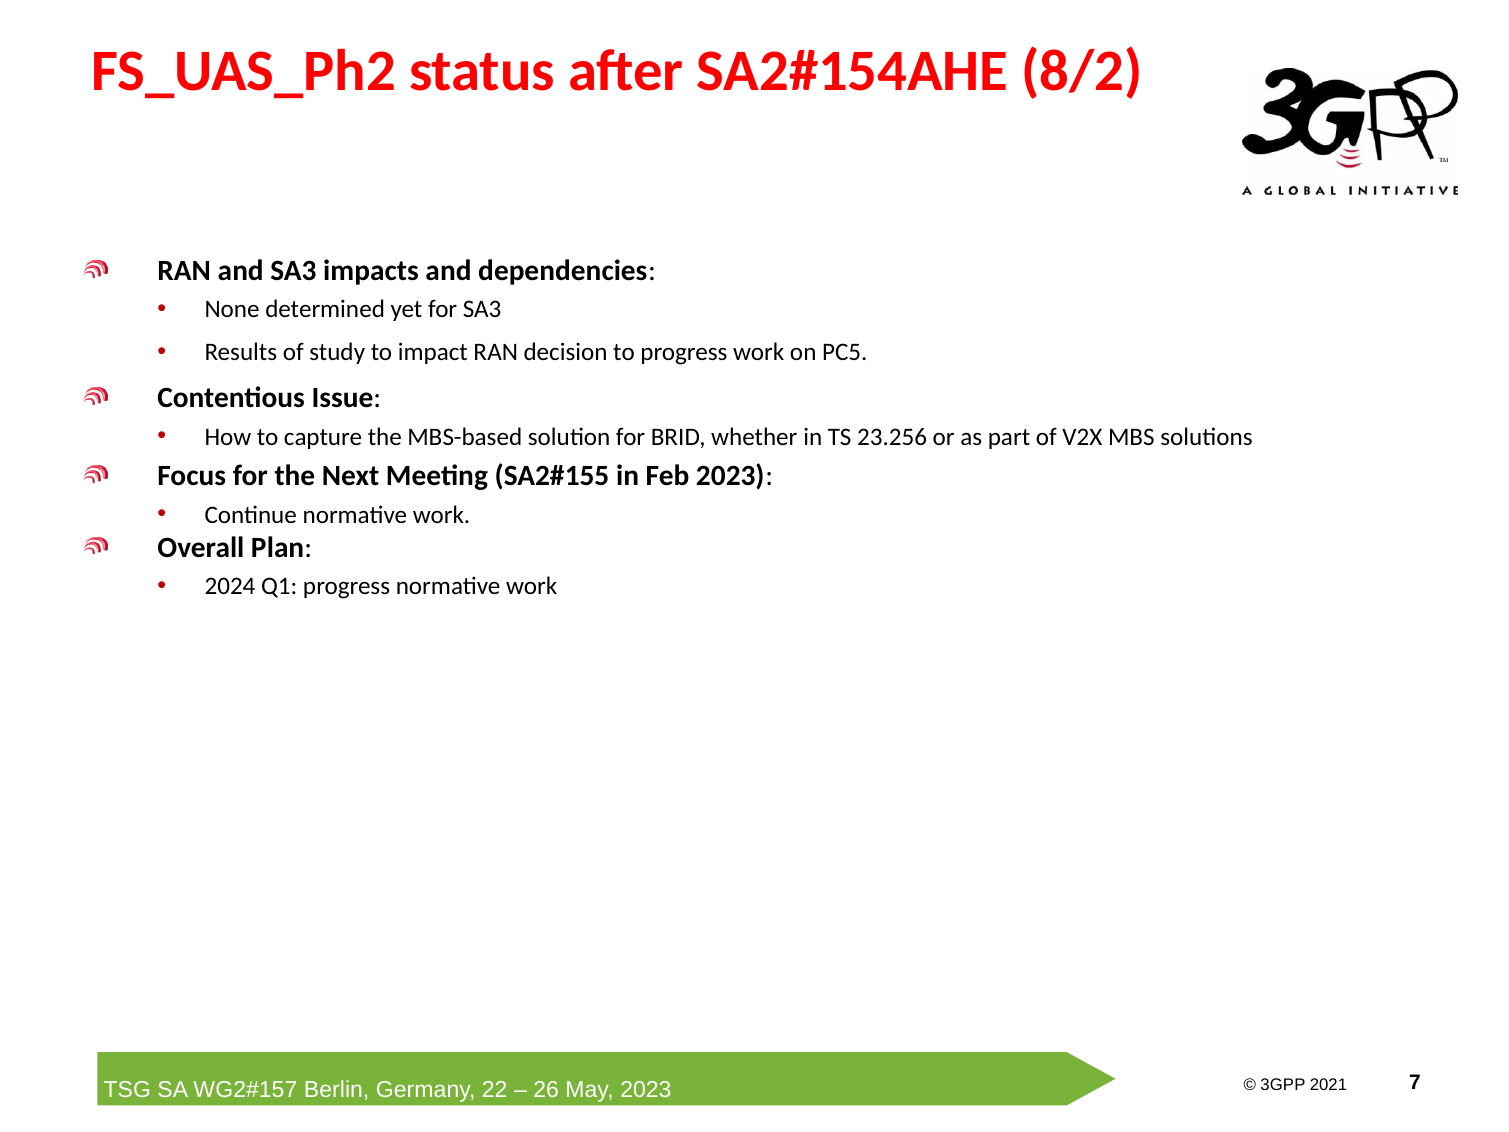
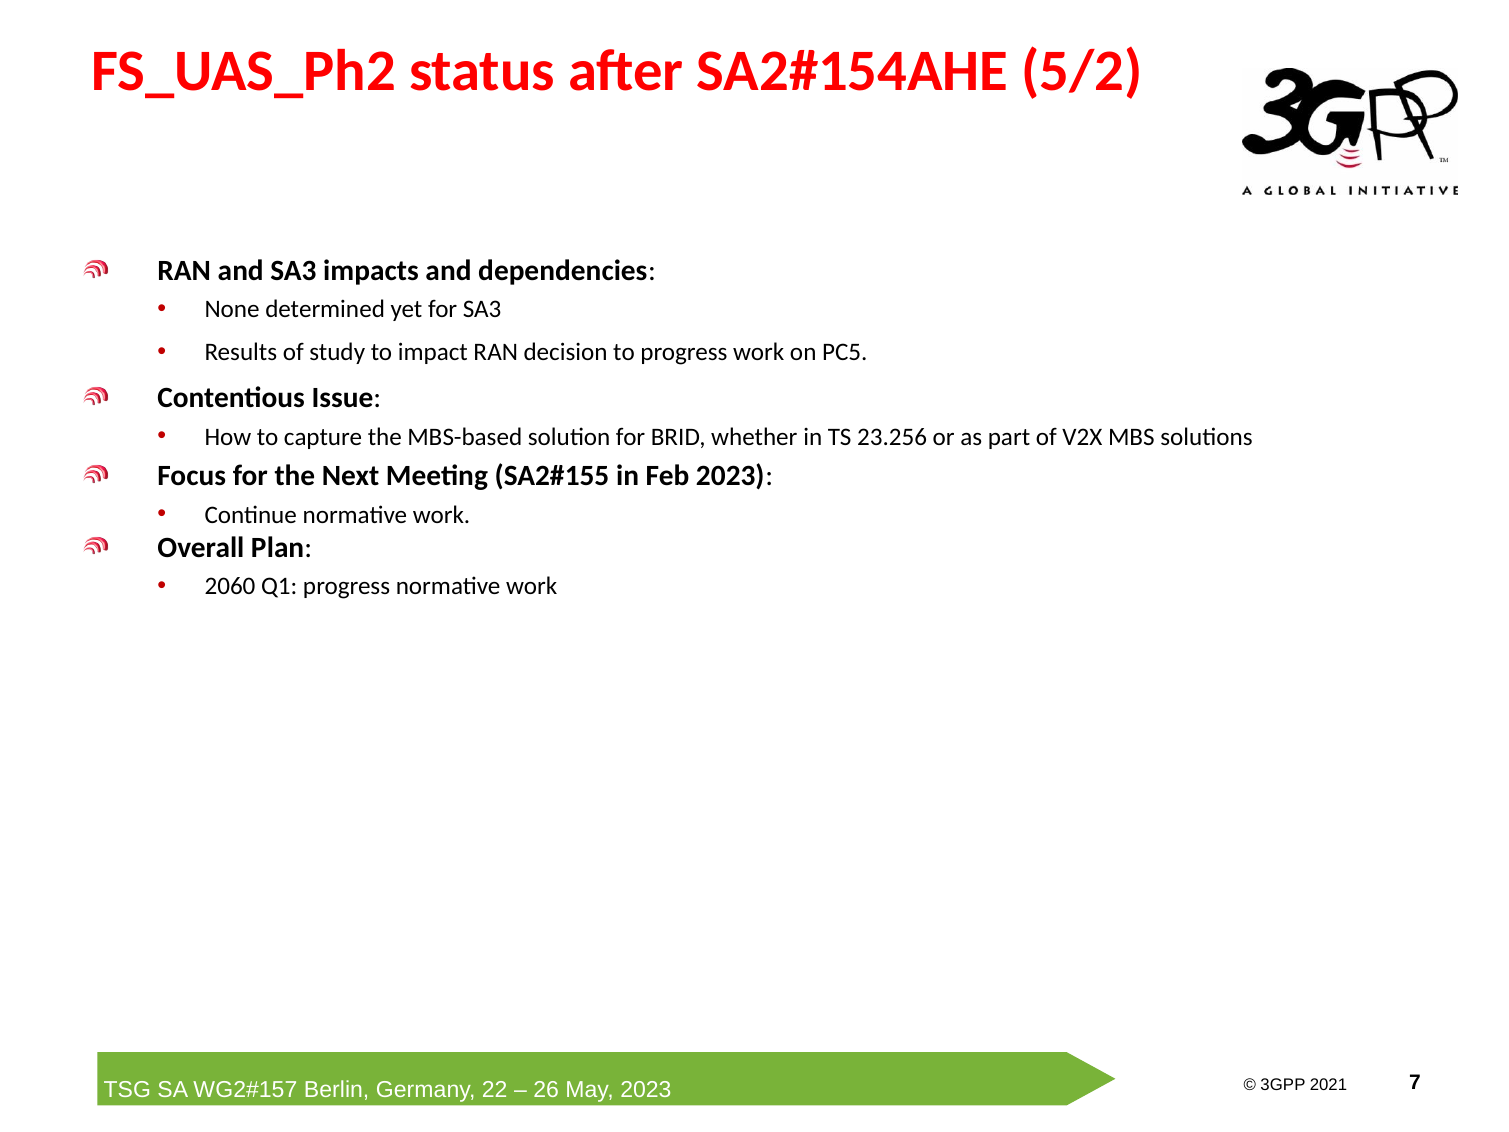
8/2: 8/2 -> 5/2 (1082, 71)
2024: 2024 -> 2060 (230, 586)
